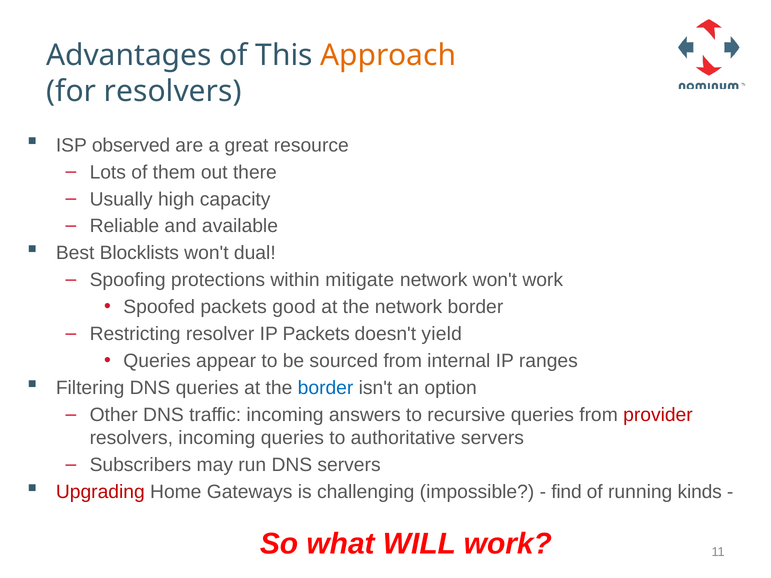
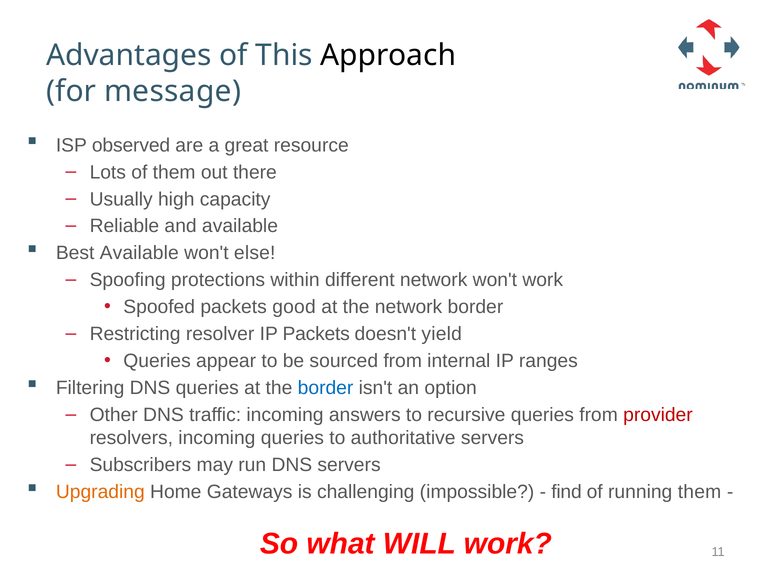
Approach colour: orange -> black (388, 55)
for resolvers: resolvers -> message (173, 91)
Best Blocklists: Blocklists -> Available (139, 253)
dual: dual -> else (255, 253)
mitigate: mitigate -> different (360, 280)
Upgrading colour: red -> orange (100, 492)
running kinds: kinds -> them (700, 492)
